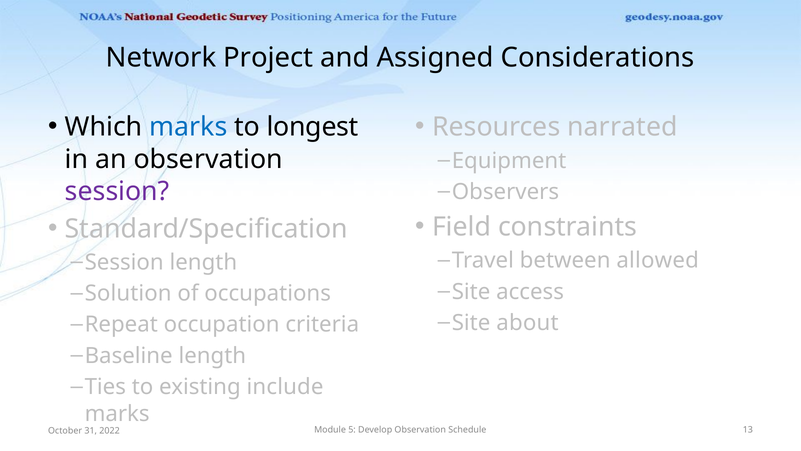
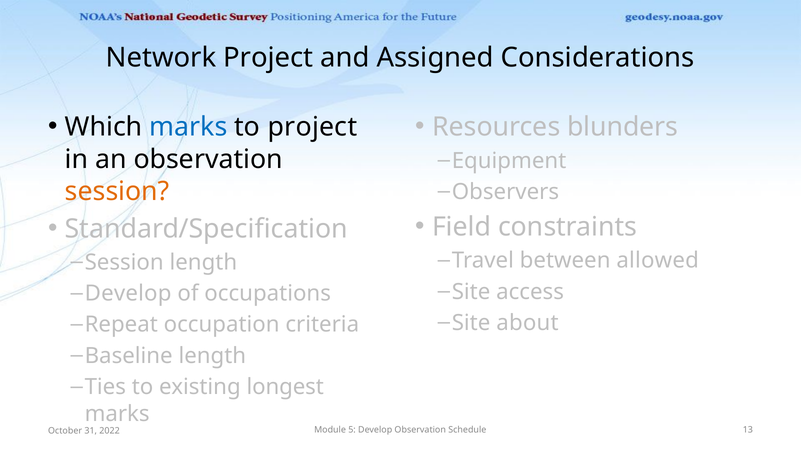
to longest: longest -> project (312, 127)
narrated: narrated -> blunders (623, 127)
session colour: purple -> orange (117, 191)
Solution: Solution -> Develop (128, 293)
include: include -> longest (285, 387)
